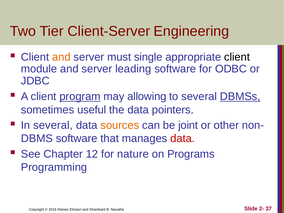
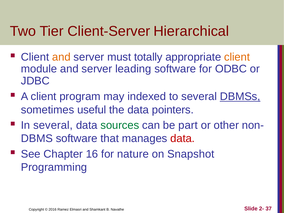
Engineering: Engineering -> Hierarchical (191, 31)
single: single -> totally (148, 57)
client colour: black -> orange (237, 57)
program underline: present -> none (80, 97)
allowing: allowing -> indexed (147, 97)
sources colour: orange -> green (120, 125)
joint: joint -> part (188, 125)
12: 12 -> 16 (92, 154)
Programs: Programs -> Snapshot (191, 154)
